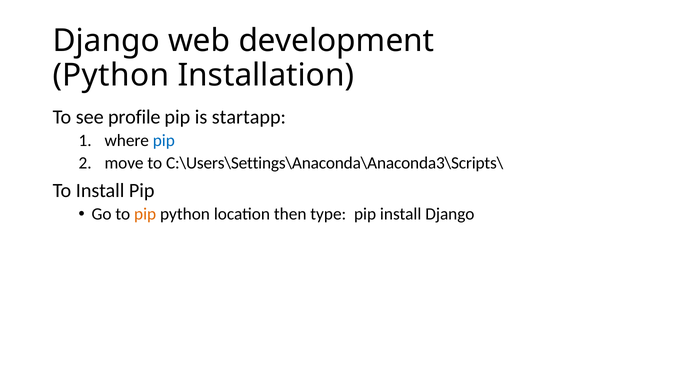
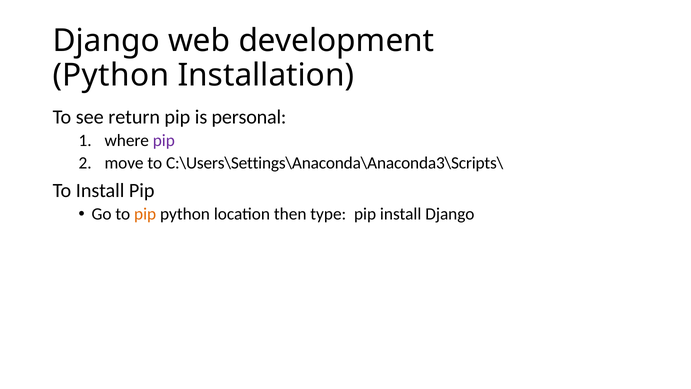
profile: profile -> return (134, 117)
startapp: startapp -> personal (249, 117)
pip colour: blue -> purple (164, 141)
